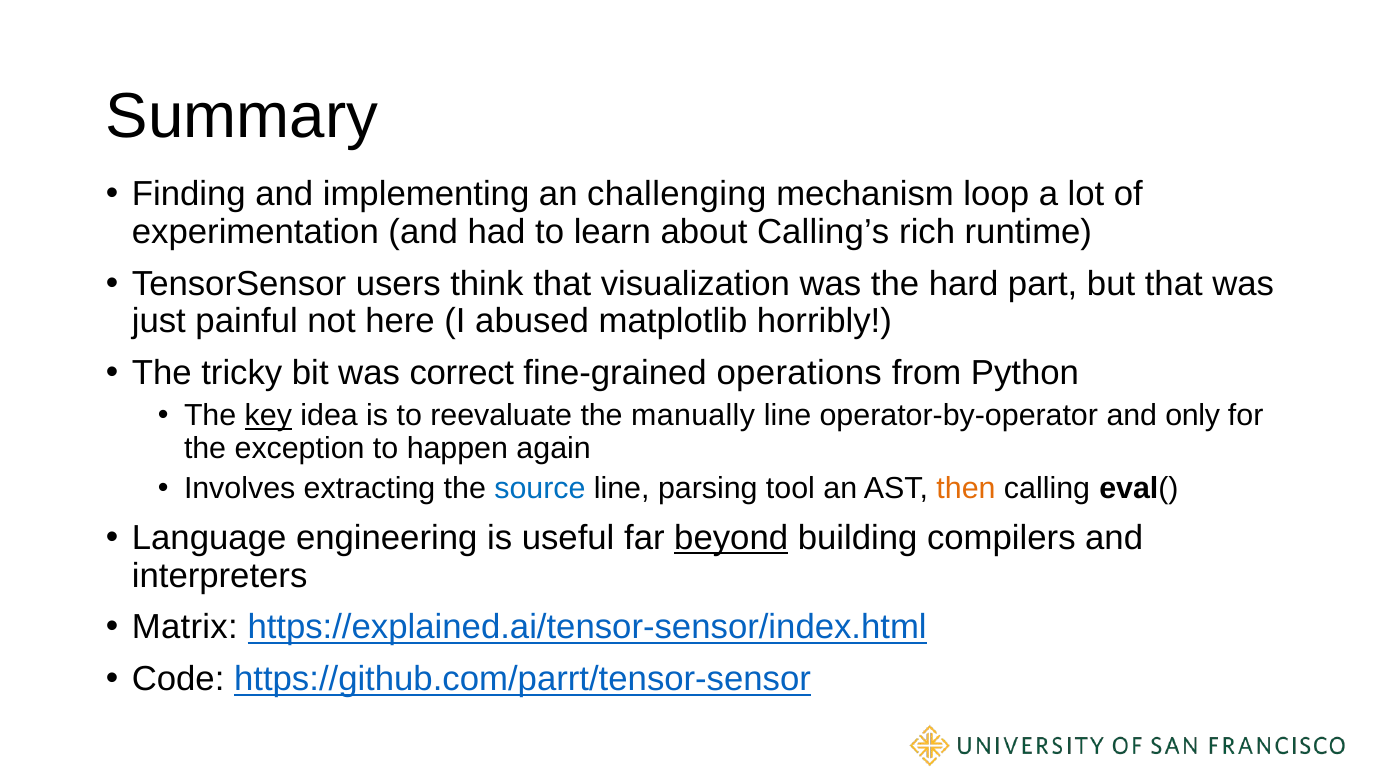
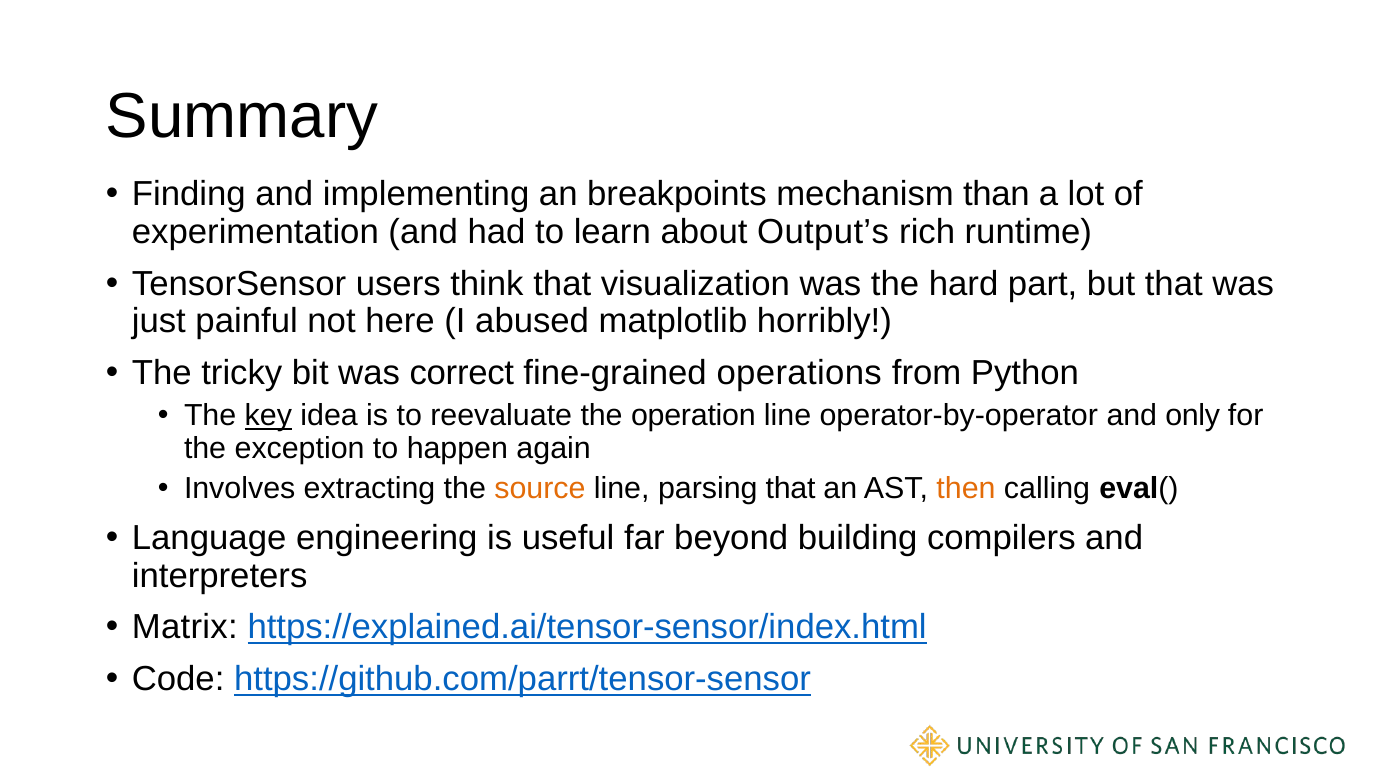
challenging: challenging -> breakpoints (677, 195)
loop: loop -> than (996, 195)
Calling’s: Calling’s -> Output’s (823, 232)
manually: manually -> operation (693, 416)
source colour: blue -> orange (540, 489)
parsing tool: tool -> that (791, 489)
beyond underline: present -> none (731, 538)
